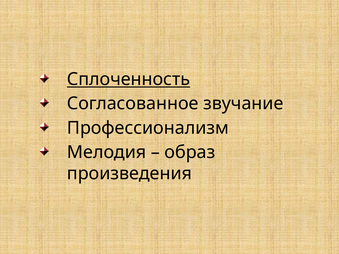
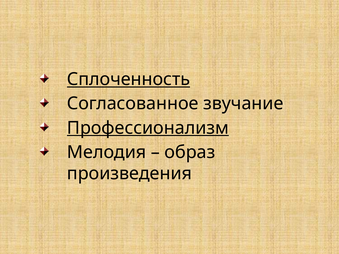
Профессионализм underline: none -> present (148, 128)
